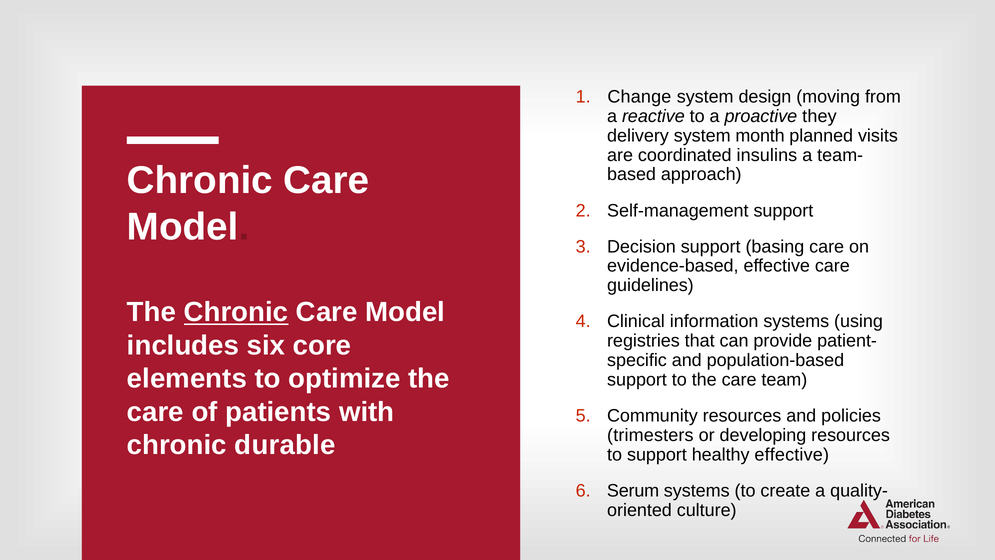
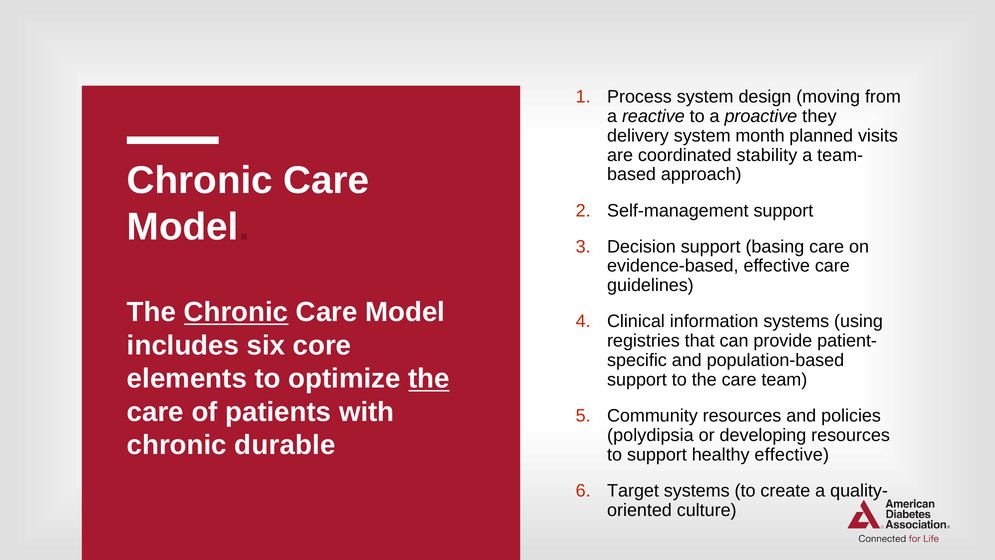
Change: Change -> Process (639, 97)
insulins: insulins -> stability (767, 155)
the underline: none -> present (429, 378)
trimesters: trimesters -> polydipsia (650, 435)
Serum: Serum -> Target (633, 490)
